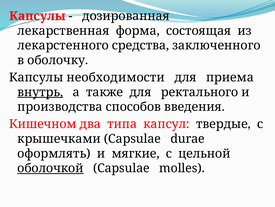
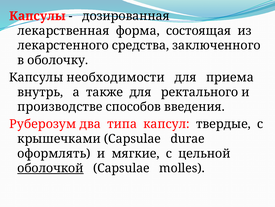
внутрь underline: present -> none (40, 92)
производства: производства -> производстве (60, 107)
Кишечном: Кишечном -> Руберозум (43, 124)
